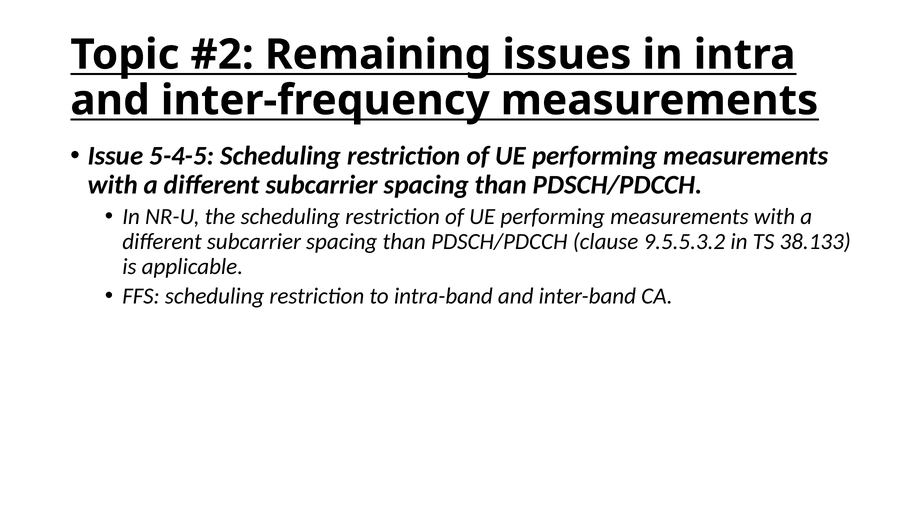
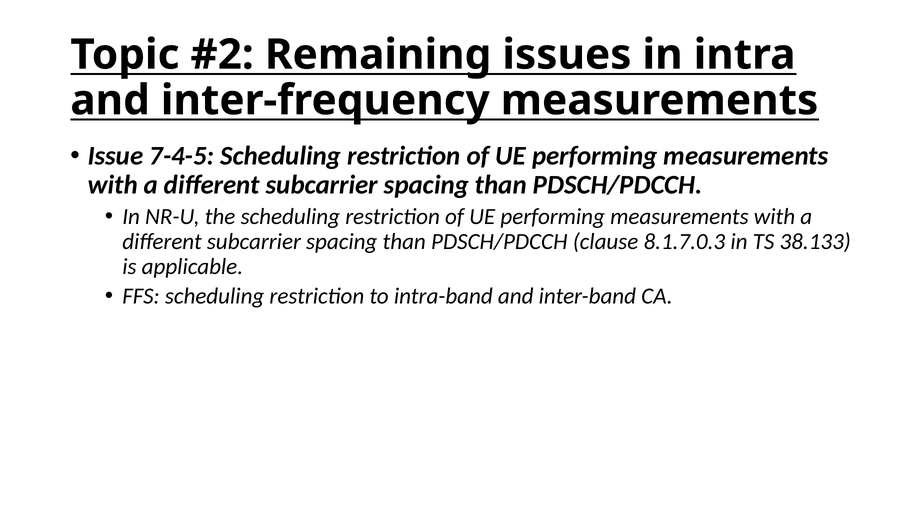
5-4-5: 5-4-5 -> 7-4-5 (182, 156)
9.5.5.3.2: 9.5.5.3.2 -> 8.1.7.0.3 (684, 242)
